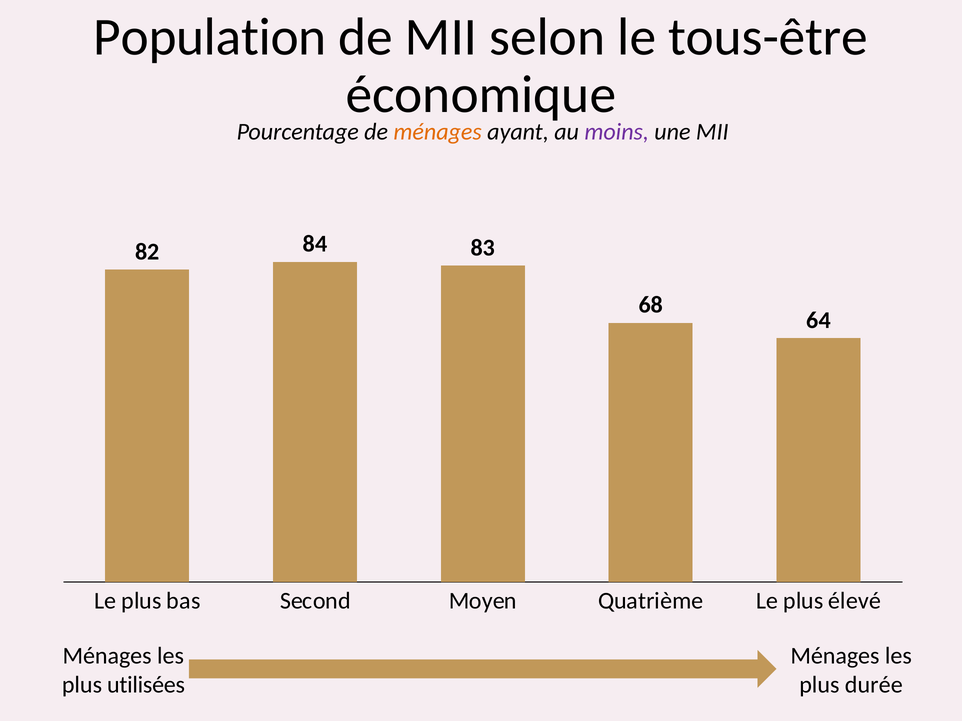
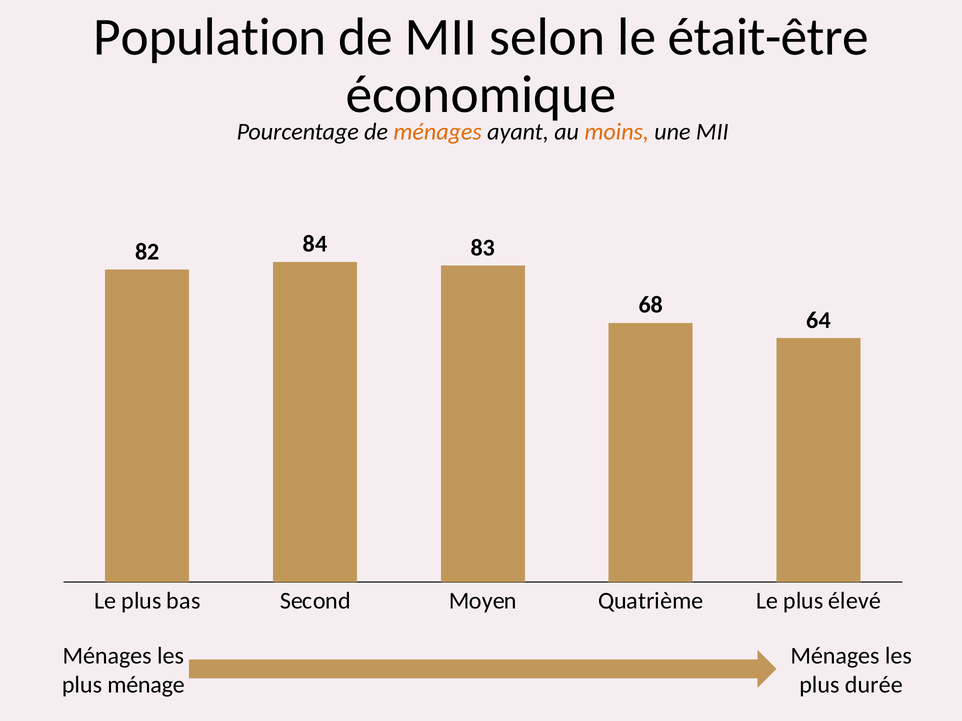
tous-être: tous-être -> était-être (768, 37)
moins colour: purple -> orange (617, 132)
utilisées: utilisées -> ménage (146, 685)
